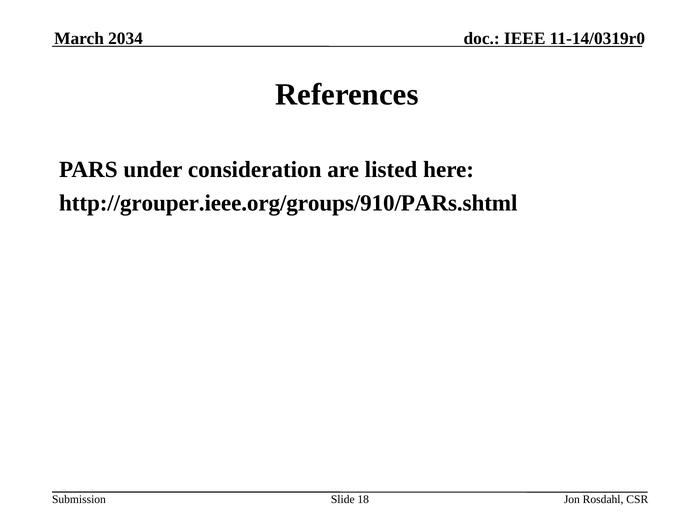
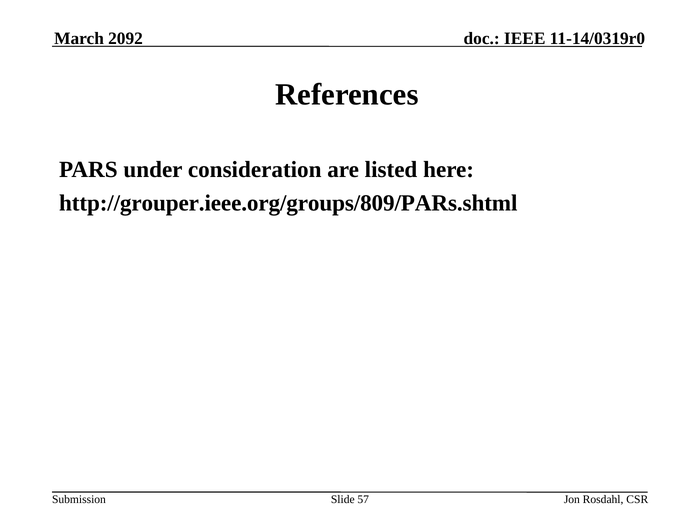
2034: 2034 -> 2092 (126, 39)
http://grouper.ieee.org/groups/910/PARs.shtml: http://grouper.ieee.org/groups/910/PARs.shtml -> http://grouper.ieee.org/groups/809/PARs.shtml (288, 203)
18: 18 -> 57 (363, 499)
